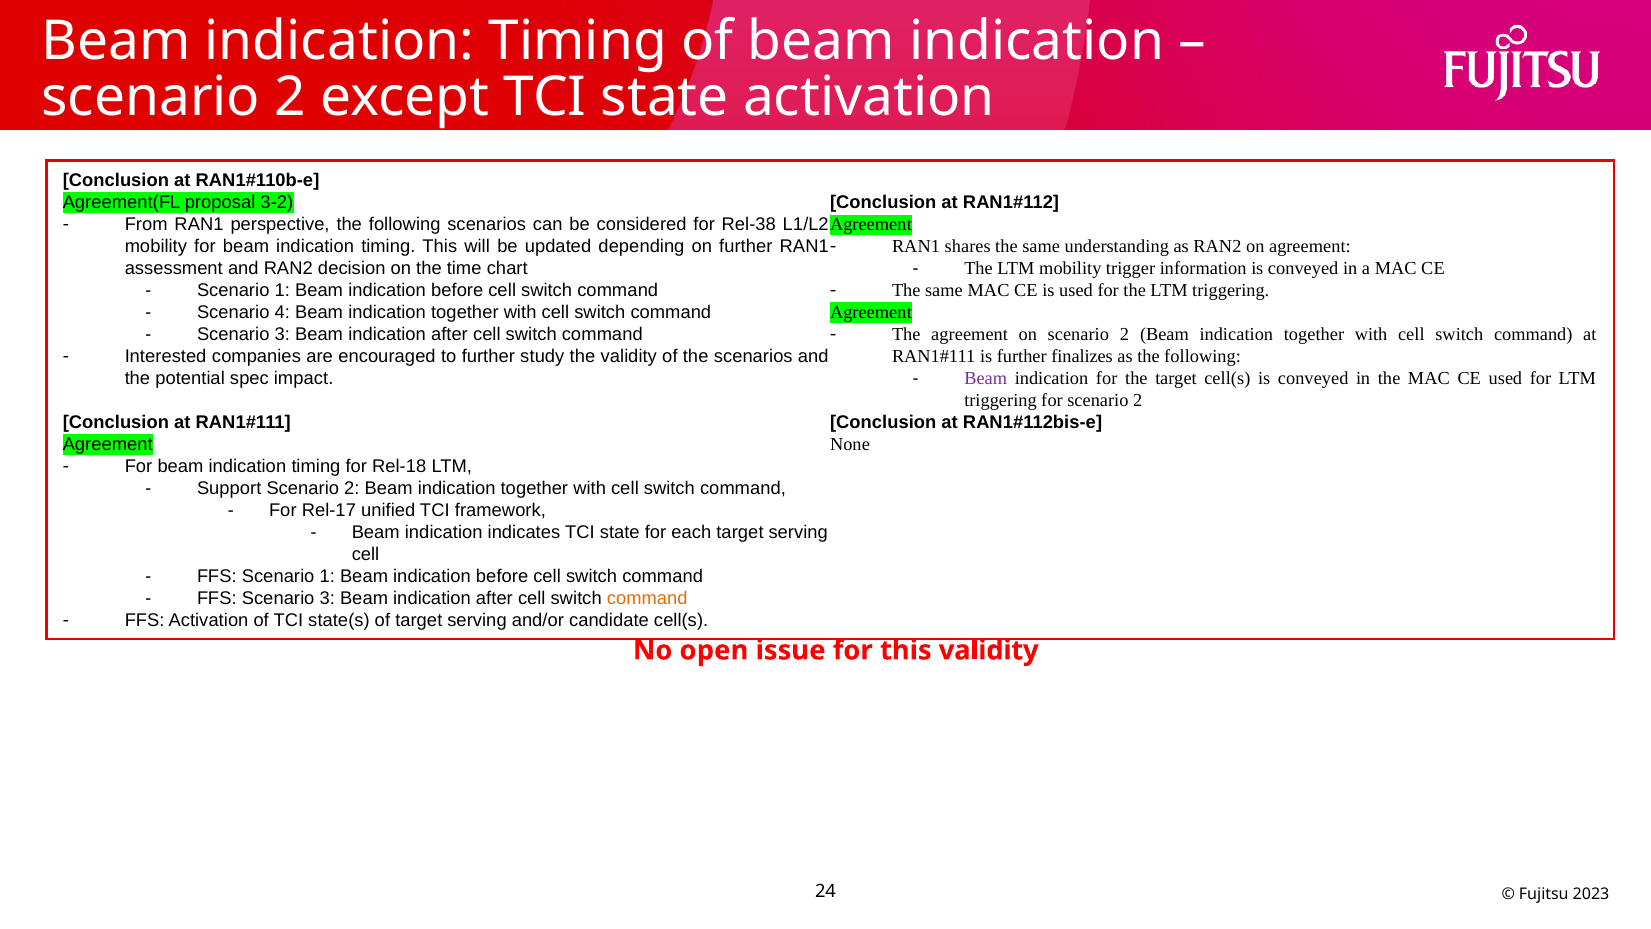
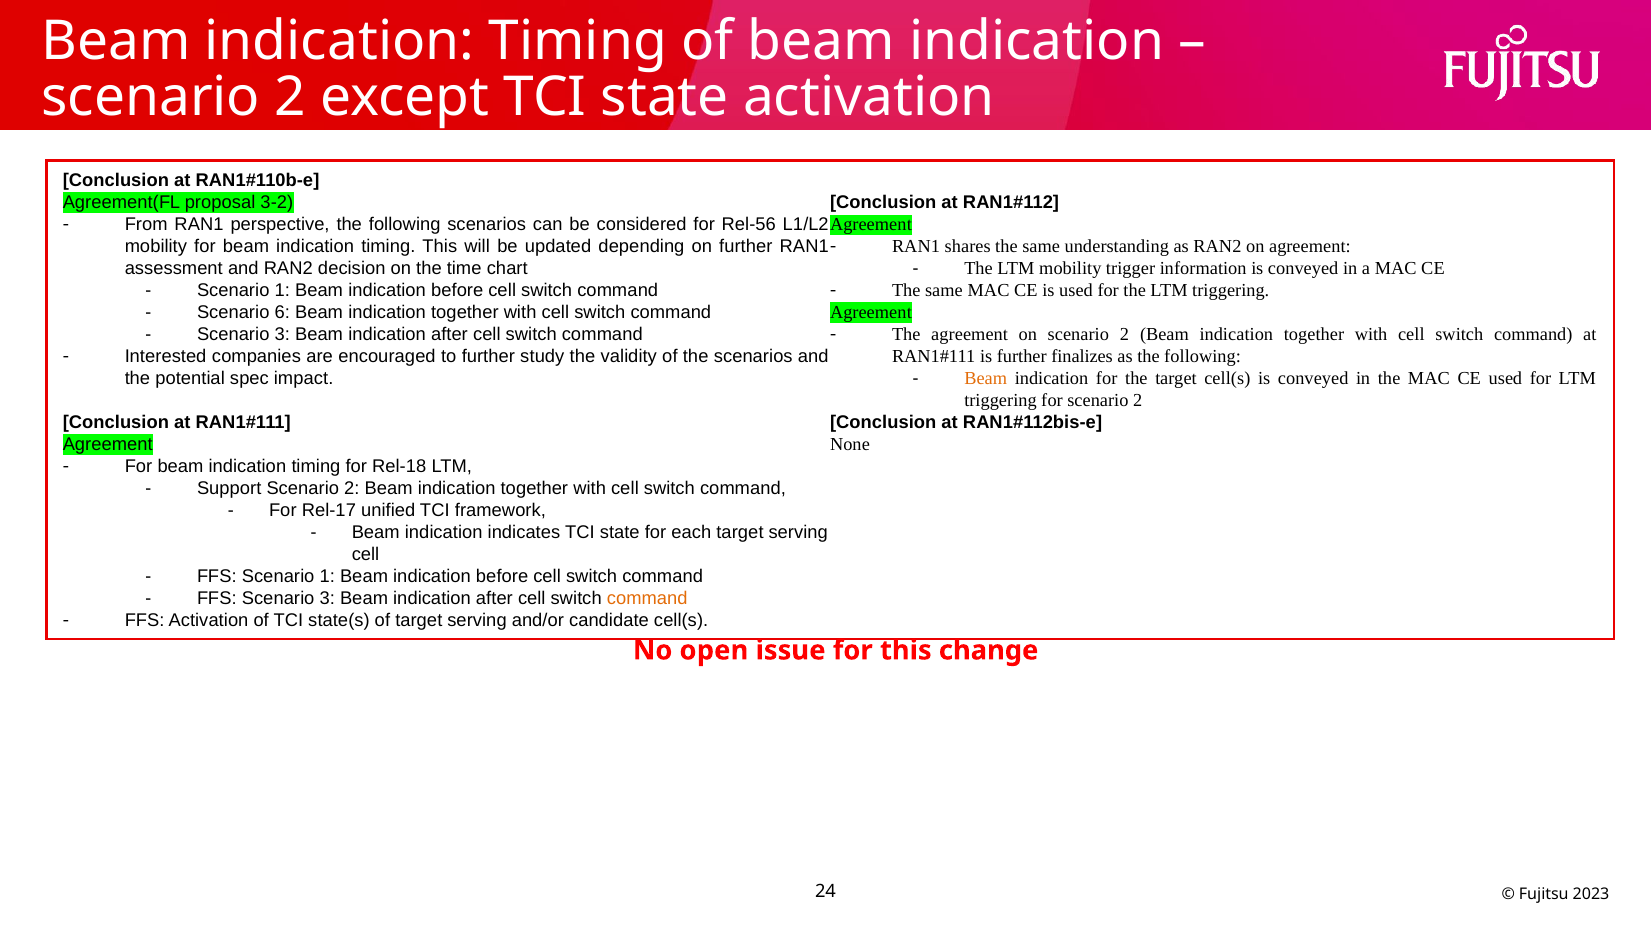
Rel-38: Rel-38 -> Rel-56 (749, 225)
4: 4 -> 6 (282, 313)
Beam colour: purple -> orange (986, 378)
this validity: validity -> change (989, 650)
